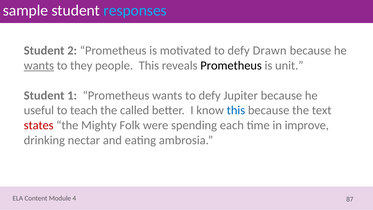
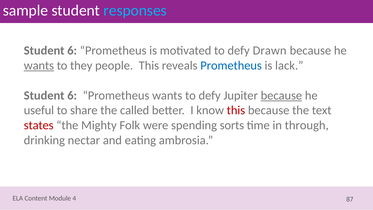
2: 2 -> 6 (72, 51)
Prometheus colour: black -> blue (231, 65)
unit: unit -> lack (289, 65)
1: 1 -> 6 (72, 95)
because underline: none -> present (281, 95)
teach: teach -> share (84, 110)
this colour: blue -> red (236, 110)
each: each -> sorts (232, 125)
improve: improve -> through (307, 125)
